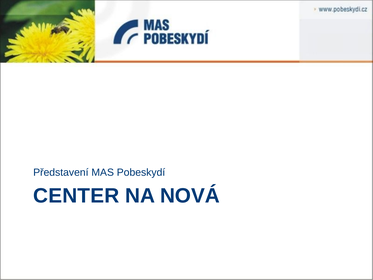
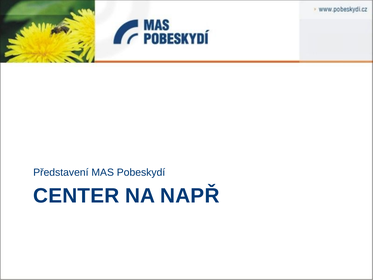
NOVÁ: NOVÁ -> NAPŘ (190, 196)
